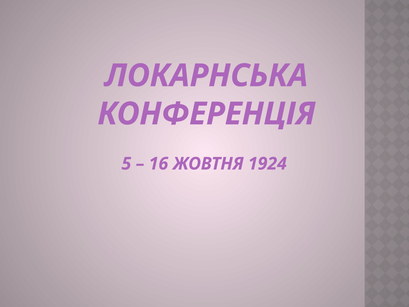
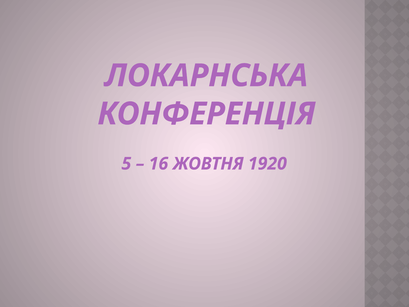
1924: 1924 -> 1920 (267, 164)
